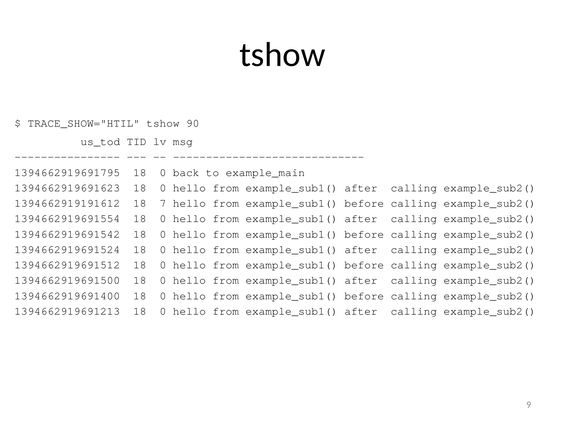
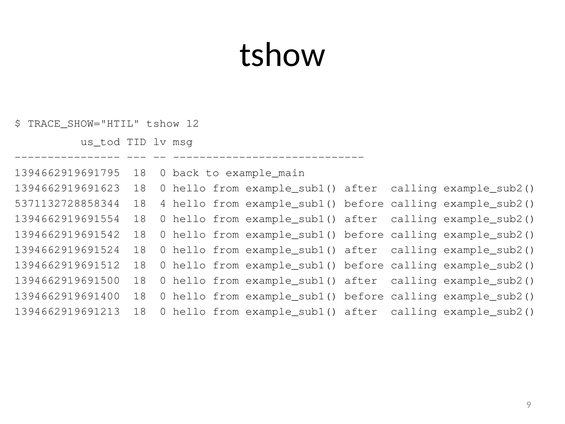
90: 90 -> 12 (193, 123)
1394662919191612: 1394662919191612 -> 5371132728858344 (67, 203)
7: 7 -> 4 (163, 203)
